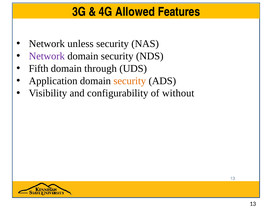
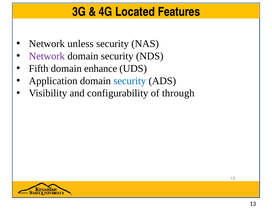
Allowed: Allowed -> Located (135, 12)
through: through -> enhance (101, 69)
security colour: orange -> blue (130, 81)
without: without -> through (178, 93)
